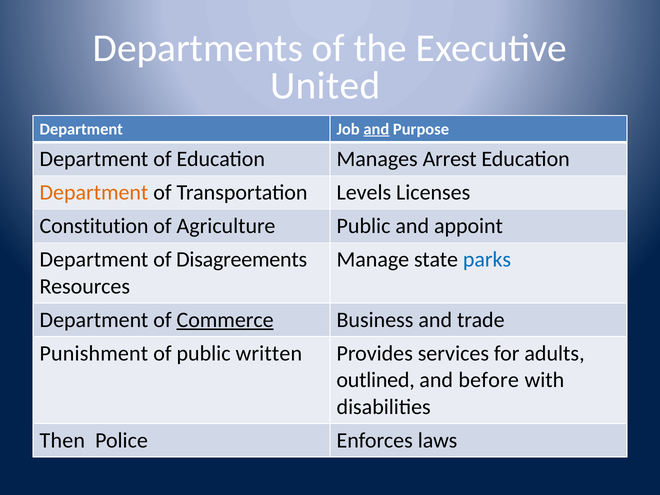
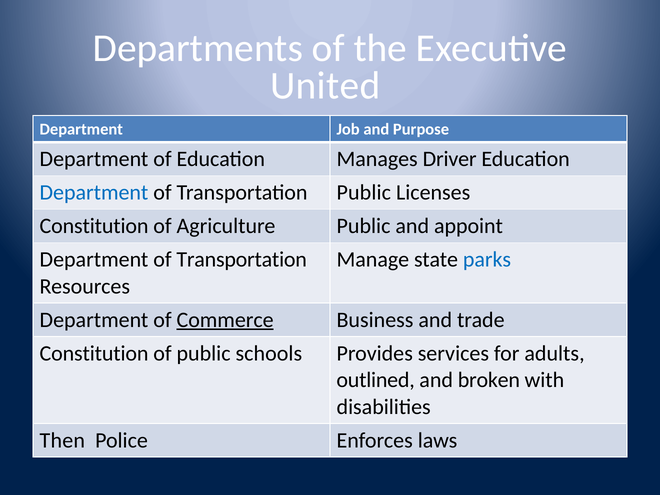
and underline: present -> none (376, 129)
Arrest: Arrest -> Driver (450, 159)
Department colour: orange -> blue (94, 193)
Transportation Levels: Levels -> Public (364, 193)
Disagreements: Disagreements -> Transportation (242, 260)
Punishment: Punishment -> Constitution (94, 353)
written: written -> schools (269, 353)
before: before -> broken (489, 380)
